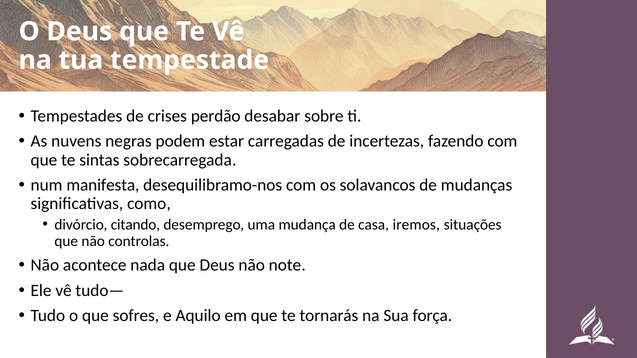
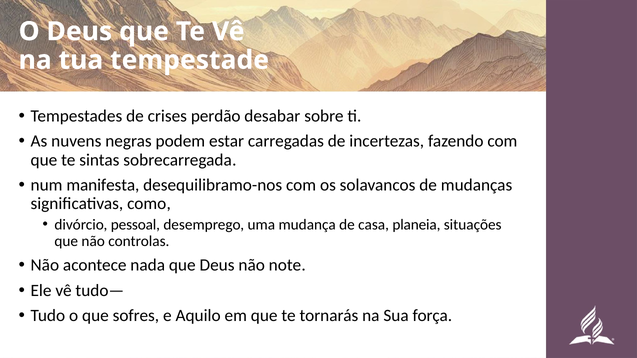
citando: citando -> pessoal (135, 225)
iremos: iremos -> planeia (416, 225)
